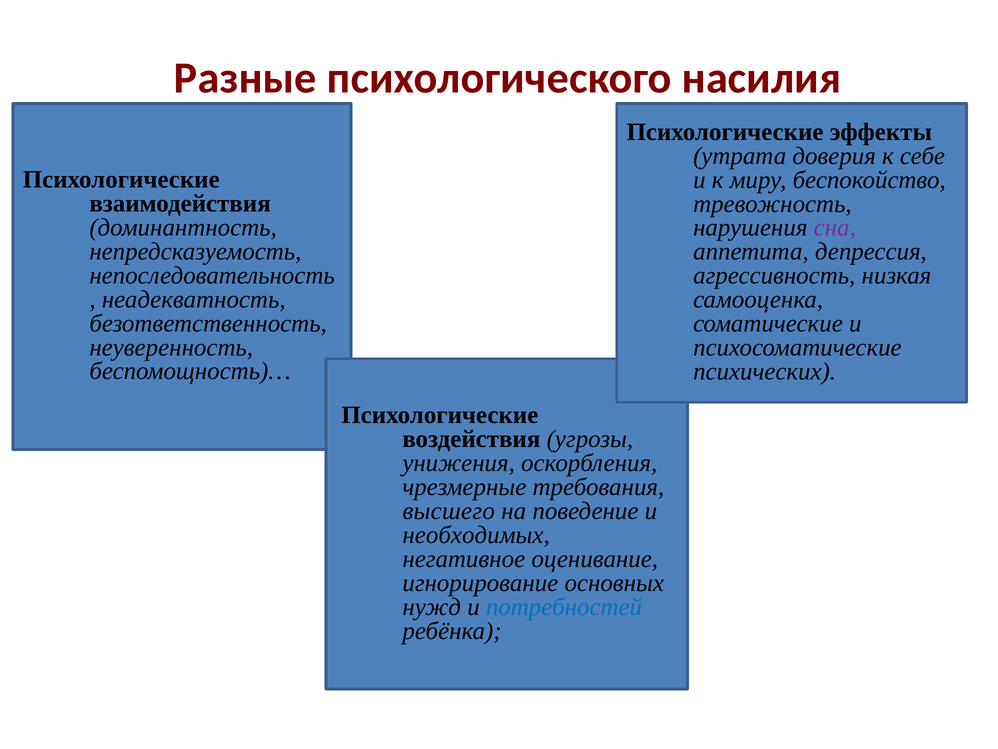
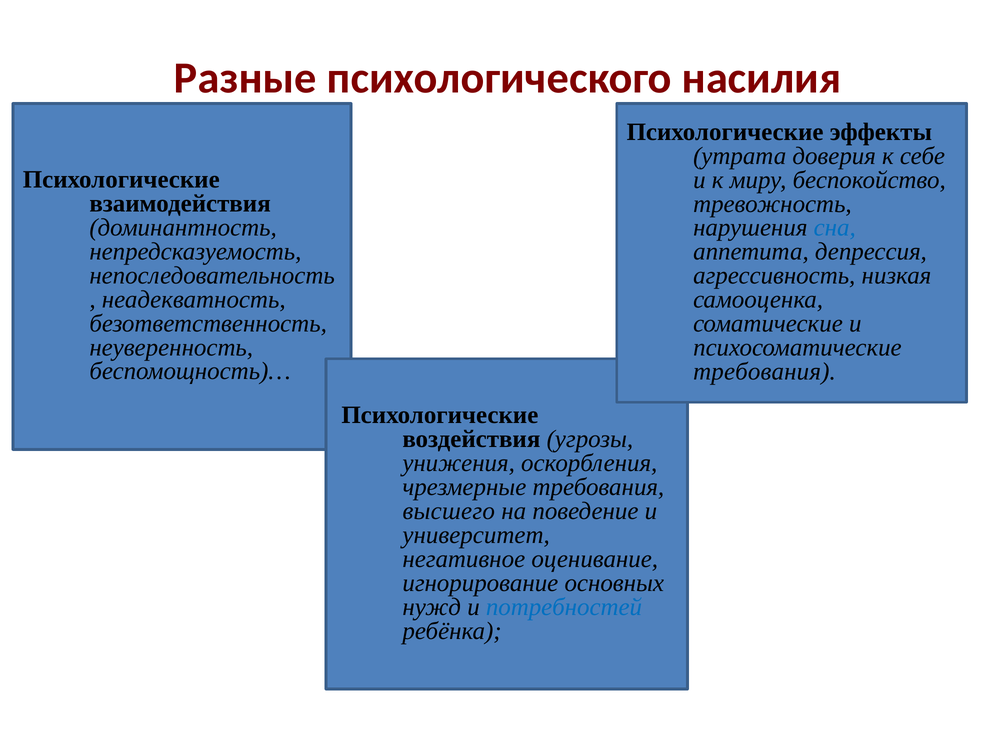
сна colour: purple -> blue (835, 228)
психических: психических -> требования (765, 371)
необходимых: необходимых -> университет (476, 534)
